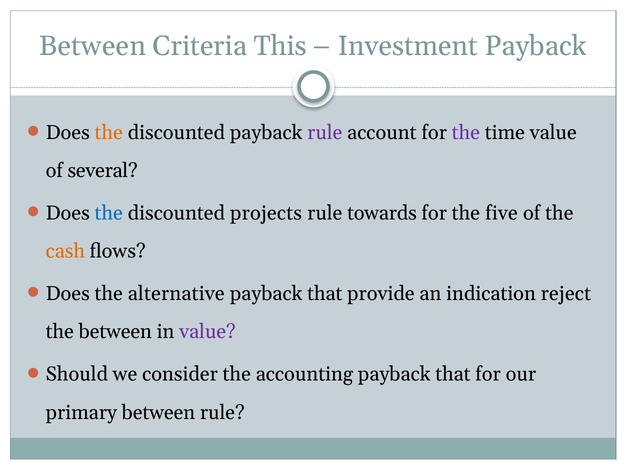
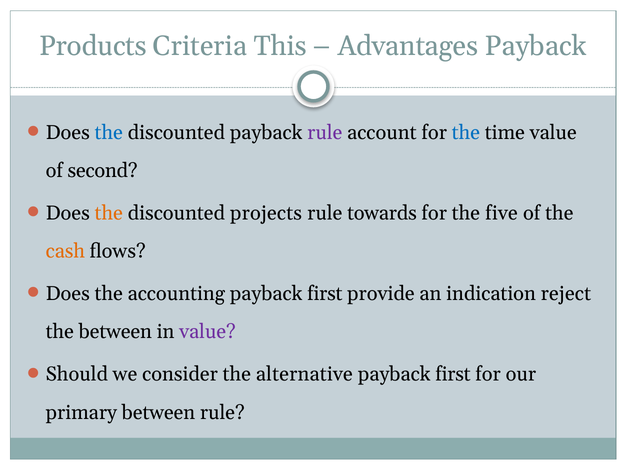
Between: Between -> Products (93, 46)
Investment: Investment -> Advantages (408, 46)
the colour: orange -> blue (109, 133)
the colour: purple -> blue (466, 133)
several: several -> second (103, 171)
the colour: blue -> orange (109, 213)
alternative: alternative -> accounting (176, 294)
that: that -> first (325, 294)
accounting: accounting -> alternative (304, 374)
that: that -> first (453, 374)
